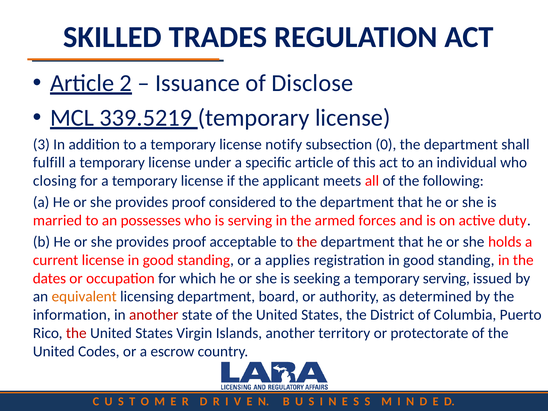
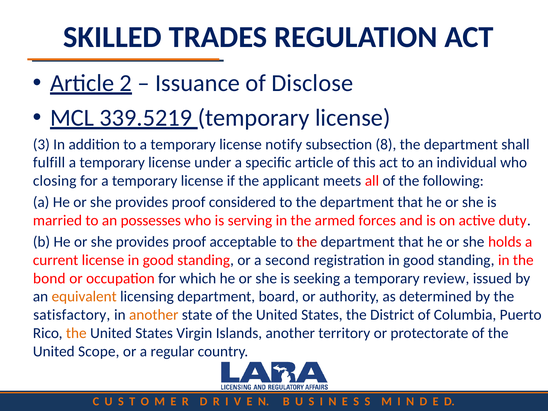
0: 0 -> 8 (386, 144)
applies: applies -> second (288, 260)
dates: dates -> bond (49, 278)
temporary serving: serving -> review (446, 278)
information: information -> satisfactory (72, 315)
another colour: red -> orange (154, 315)
the colour: red -> orange (76, 333)
Codes: Codes -> Scope (99, 351)
escrow: escrow -> regular (172, 351)
